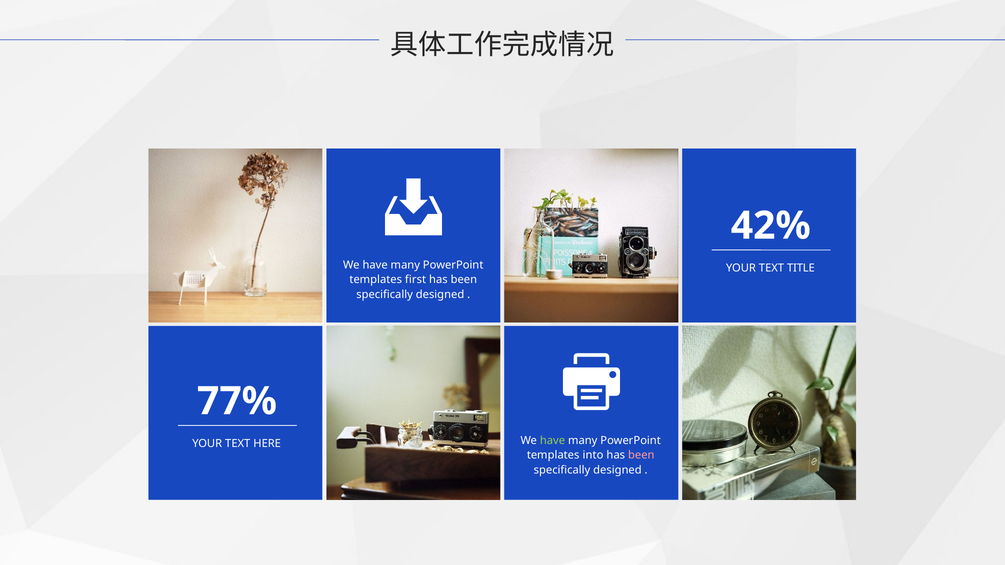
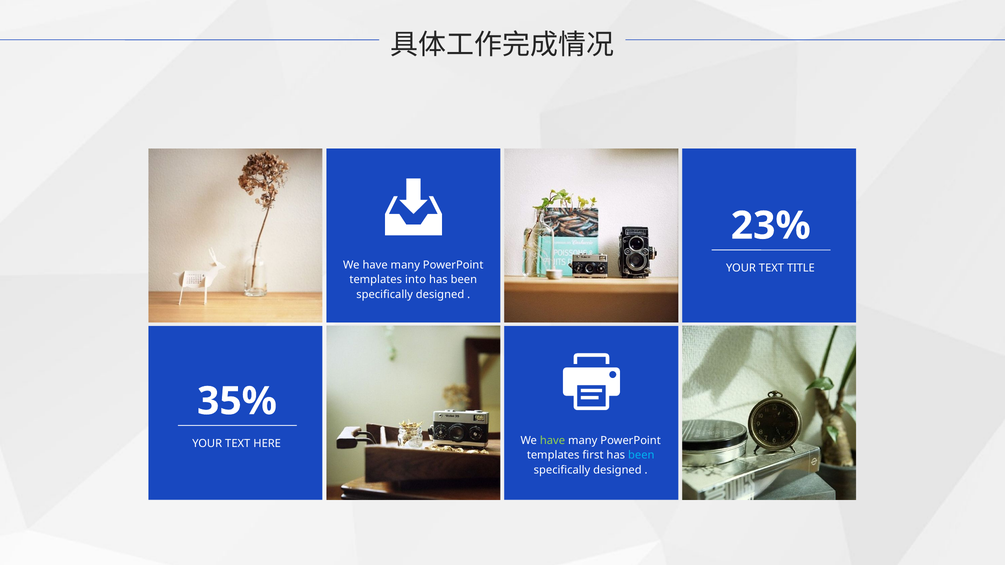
42%: 42% -> 23% (771, 226)
first: first -> into (416, 280)
77%: 77% -> 35% (237, 401)
into: into -> first (593, 455)
been colour: pink -> light blue (641, 455)
